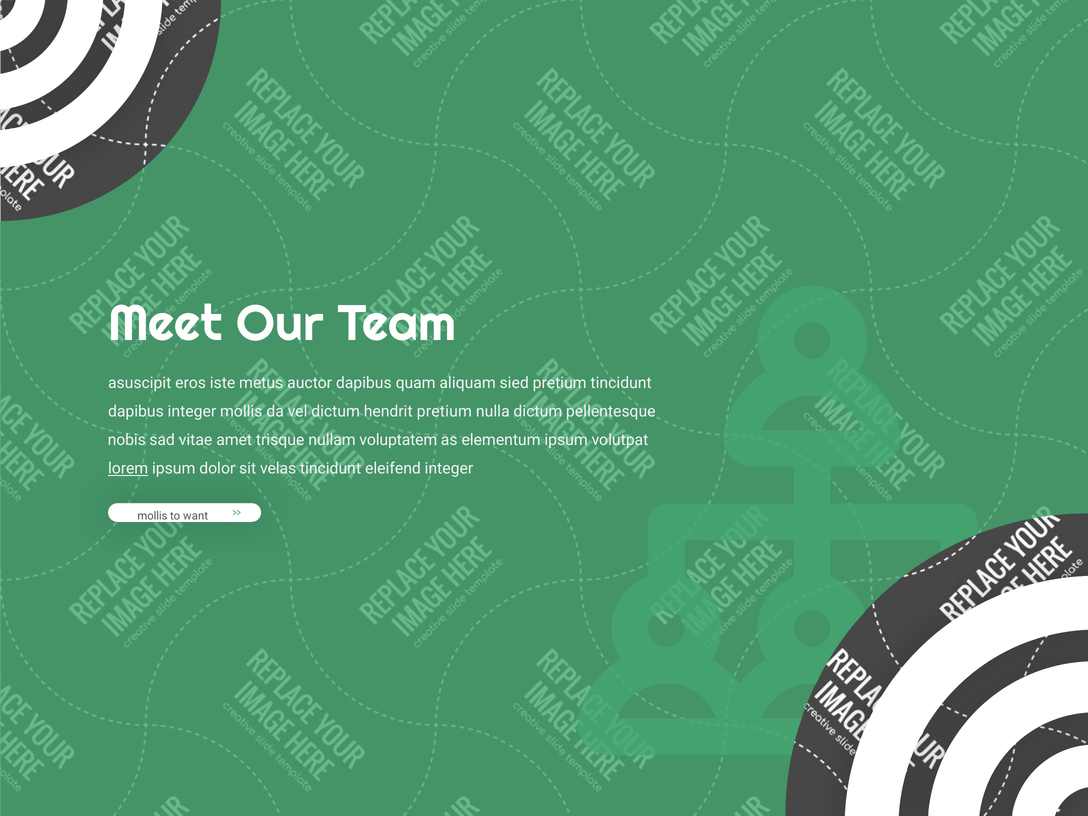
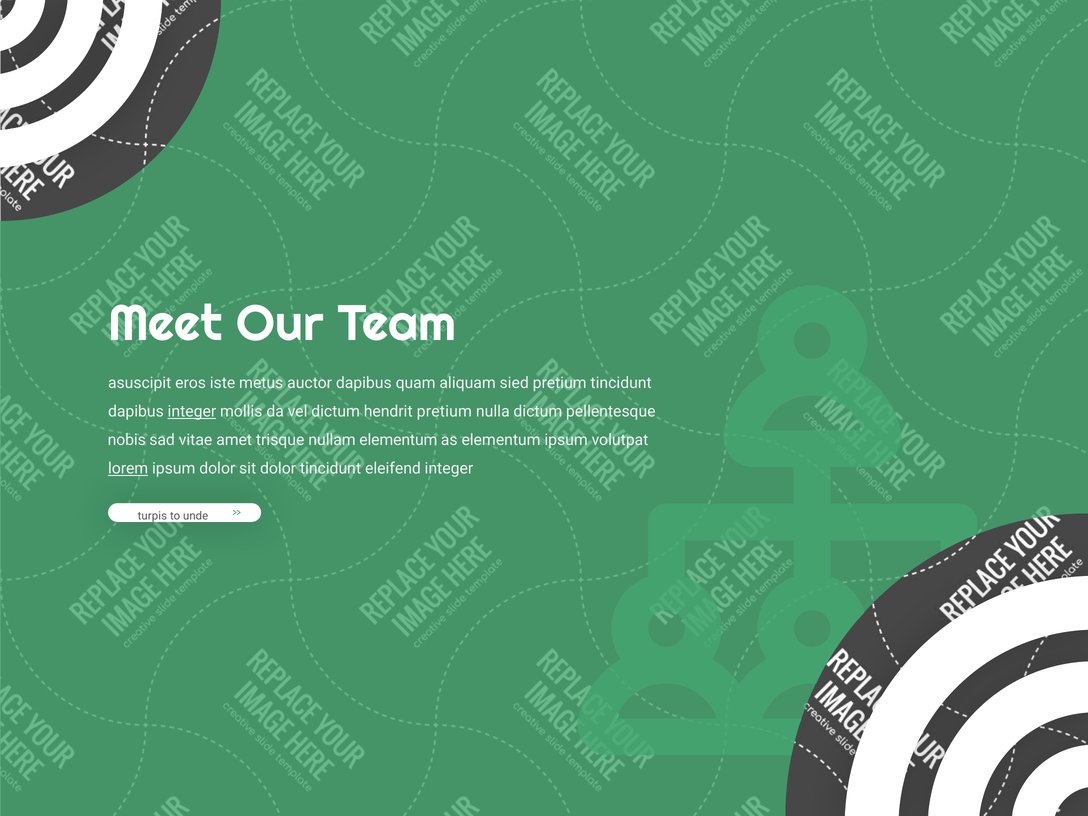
integer underline: none -> present (192, 411)
nullam voluptatem: voluptatem -> elementum (398, 440)
sit velas: velas -> dolor (278, 469)
mollis: mollis -> turpis (152, 516)
want: want -> unde (196, 516)
